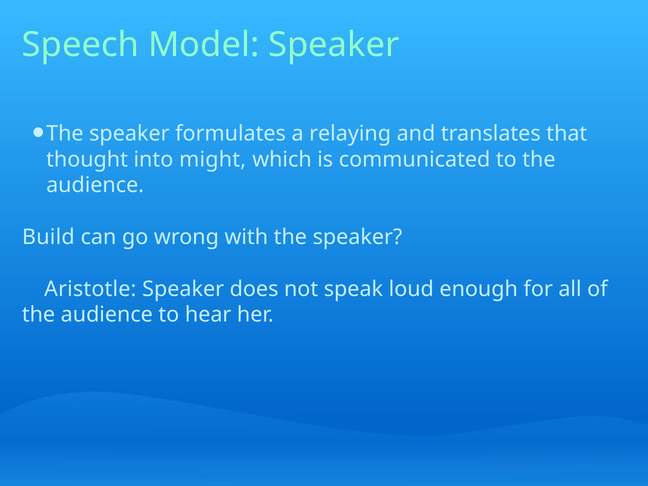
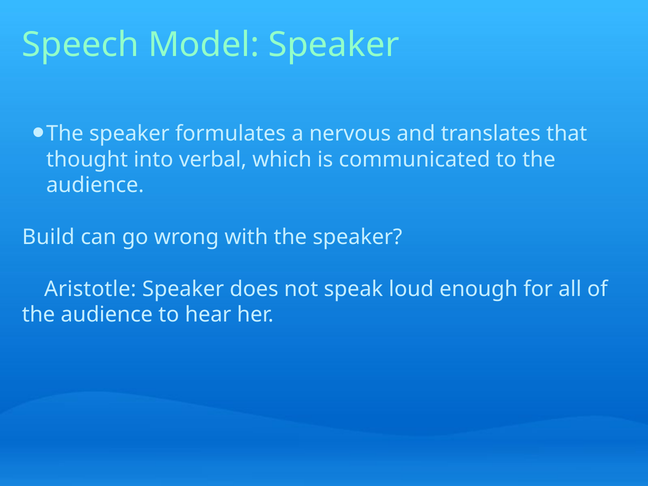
relaying: relaying -> nervous (350, 134)
might: might -> verbal (213, 159)
